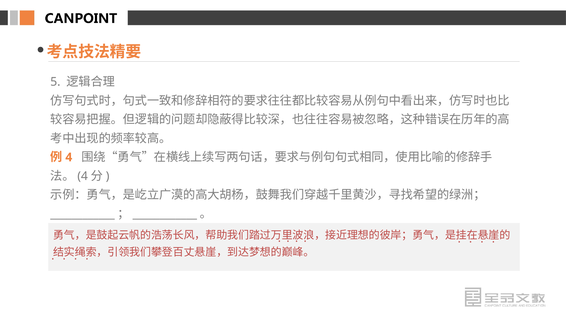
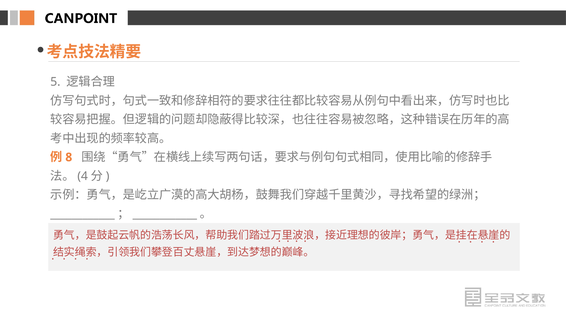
4: 4 -> 8 (69, 157)
